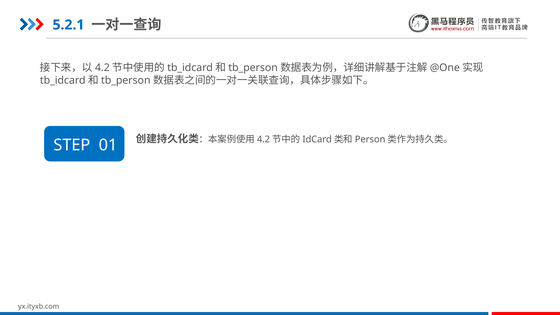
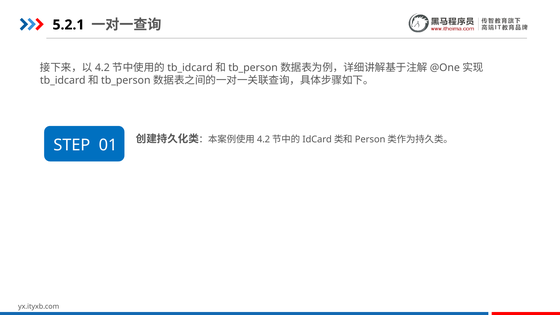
5.2.1 colour: blue -> black (68, 25)
